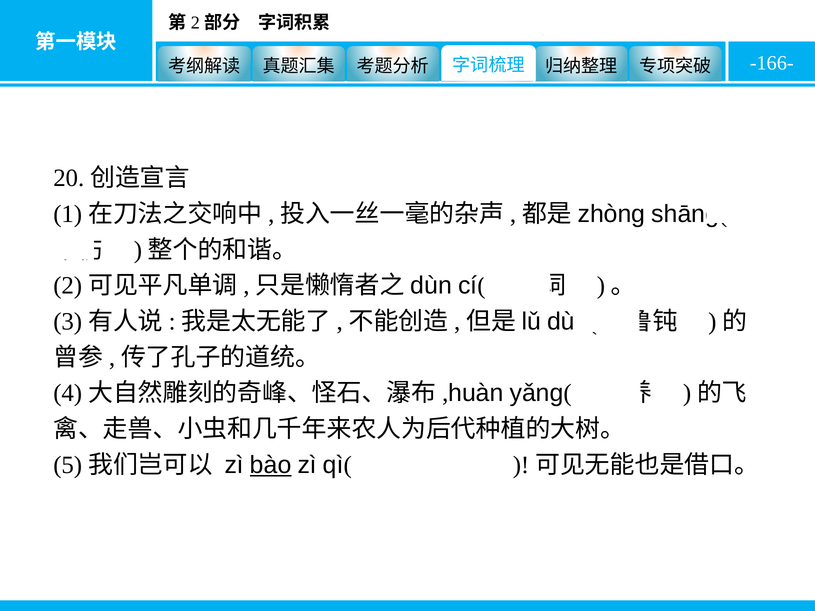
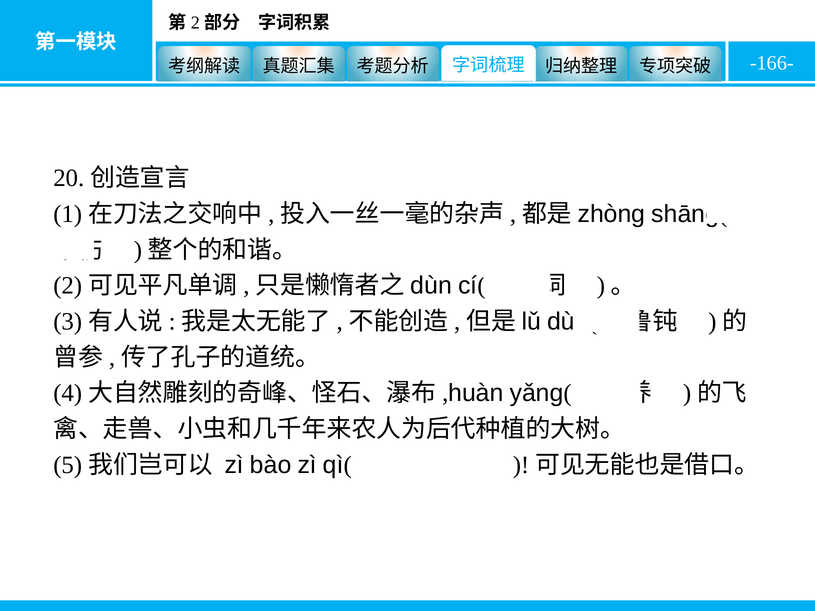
bào underline: present -> none (271, 465)
